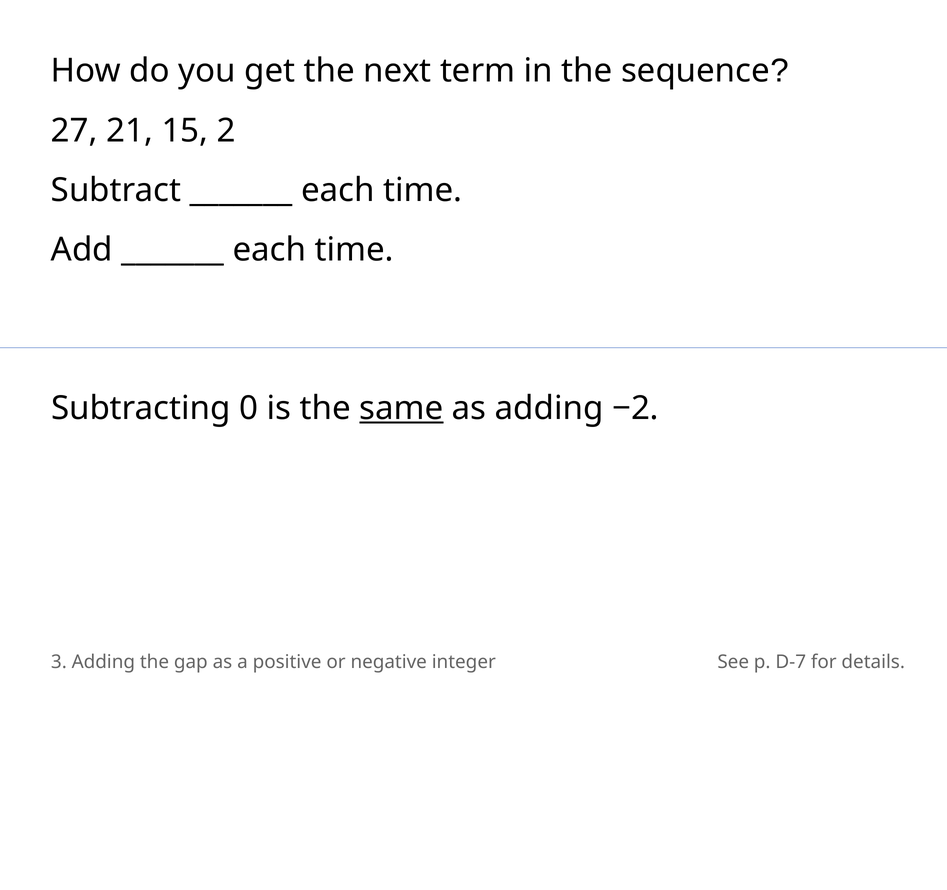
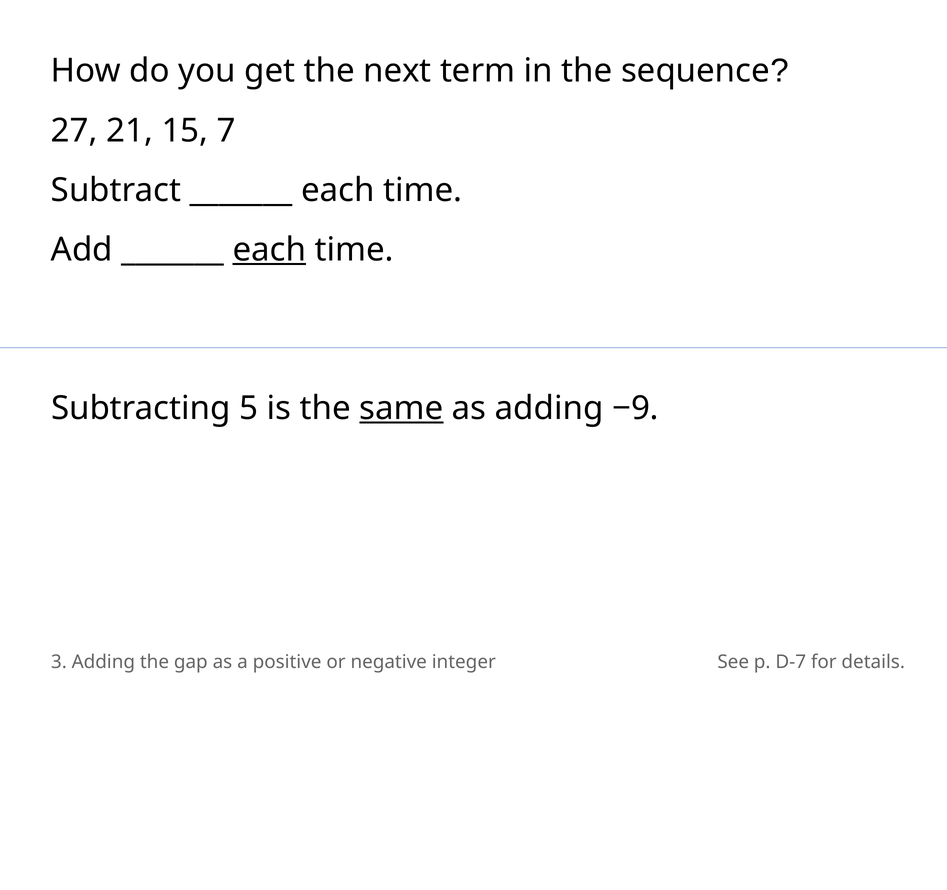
2: 2 -> 7 (226, 131)
each underline: none -> present (269, 250)
0: 0 -> 5 (249, 409)
−2: −2 -> −9 (636, 409)
